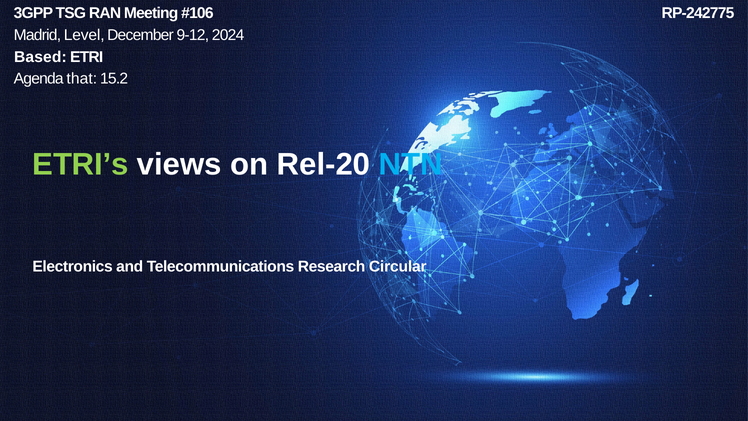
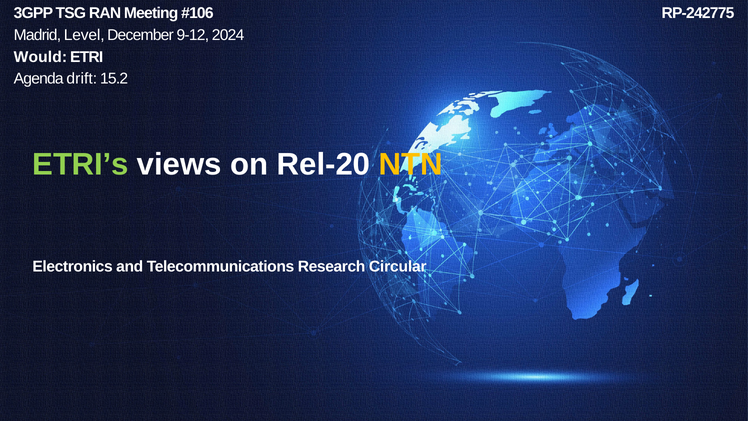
Based: Based -> Would (40, 57)
that: that -> drift (82, 79)
NTN colour: light blue -> yellow (411, 164)
